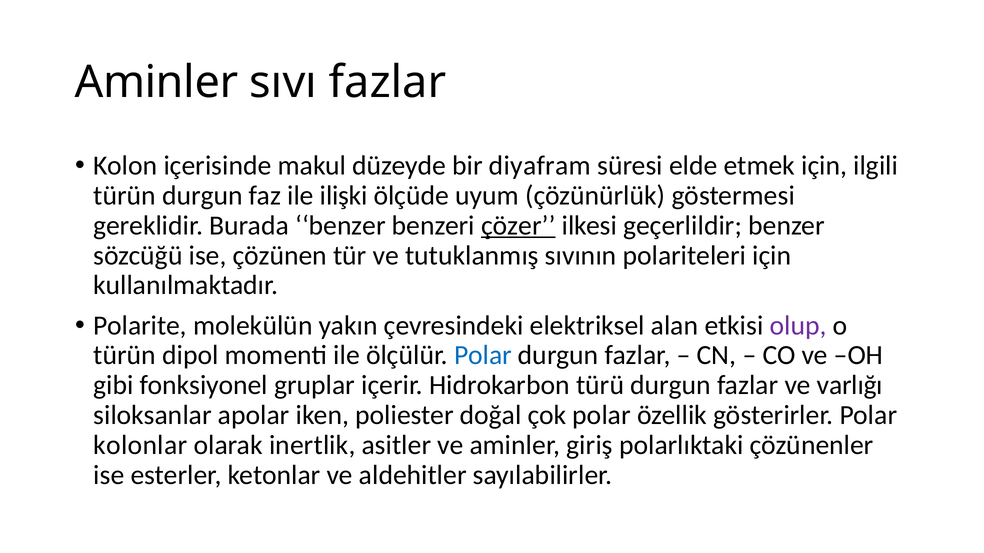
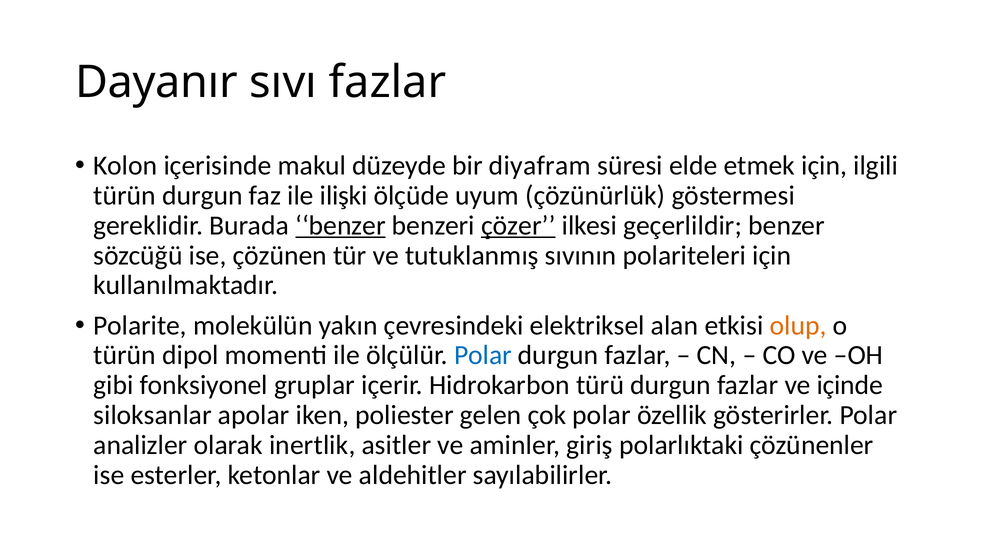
Aminler: Aminler -> Dayanır (156, 83)
benzer underline: none -> present (340, 226)
olup colour: purple -> orange (798, 326)
varlığı: varlığı -> içinde (850, 386)
doğal: doğal -> gelen (491, 415)
kolonlar: kolonlar -> analizler (140, 445)
